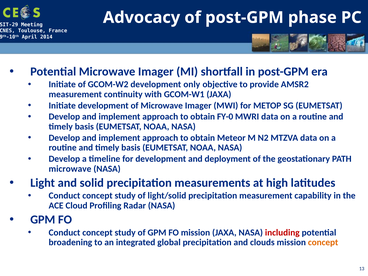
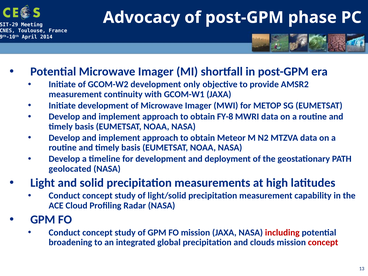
FY-0: FY-0 -> FY-8 (225, 117)
microwave: microwave -> geolocated (70, 169)
concept colour: orange -> red (323, 242)
